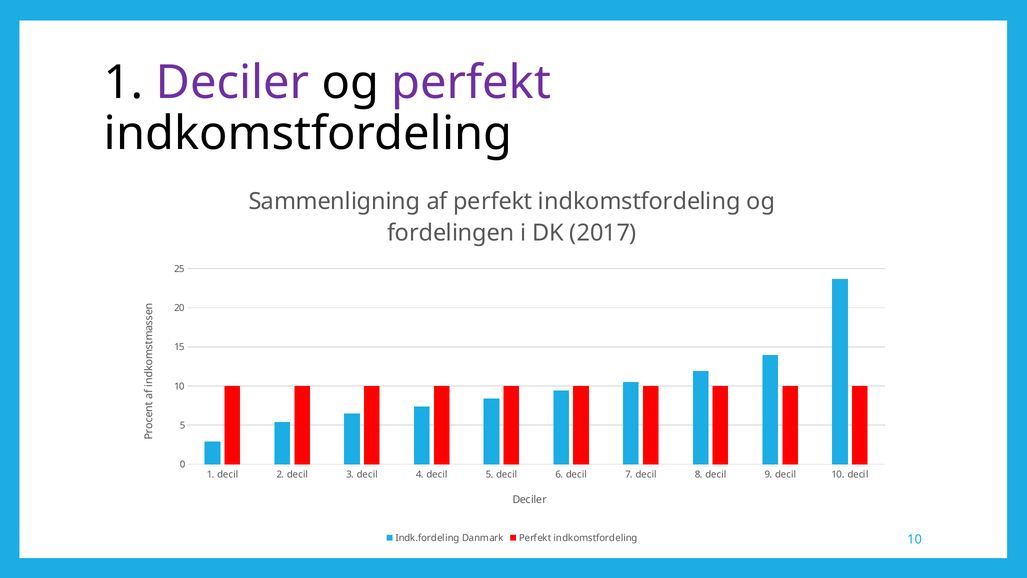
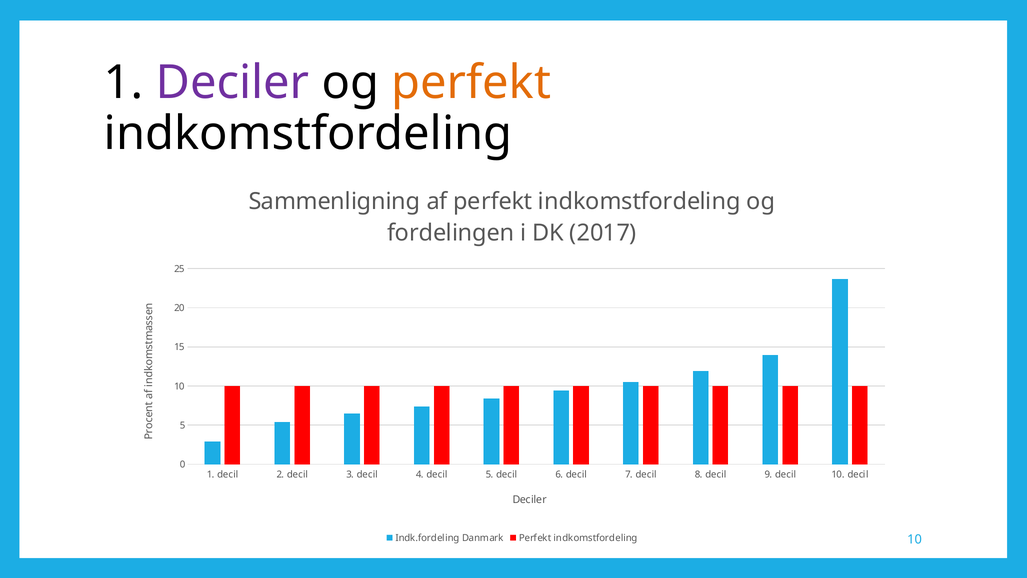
perfekt colour: purple -> orange (471, 83)
